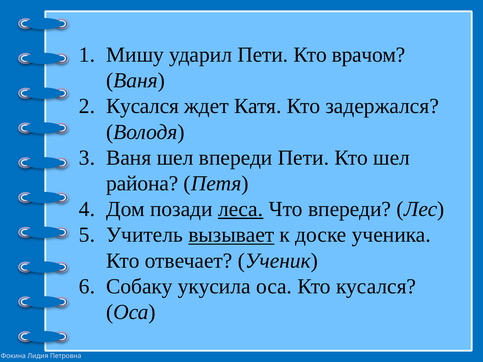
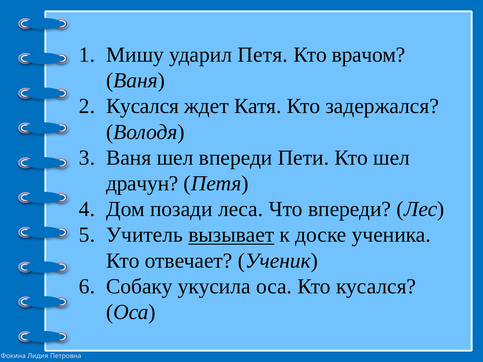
ударил Пети: Пети -> Петя (263, 55)
района: района -> драчун (142, 184)
леса underline: present -> none (241, 209)
